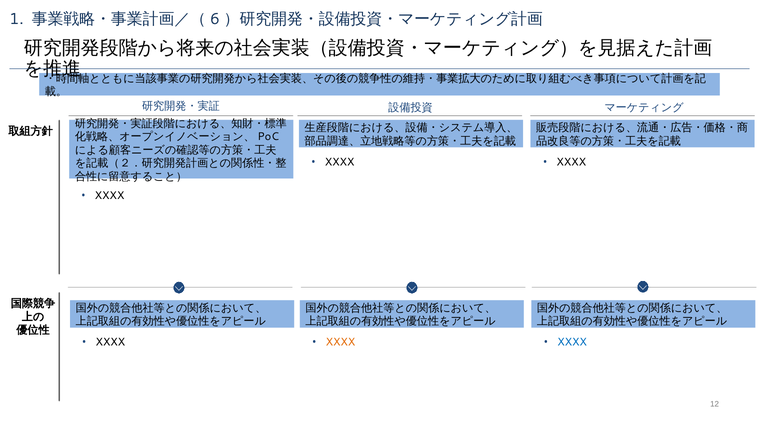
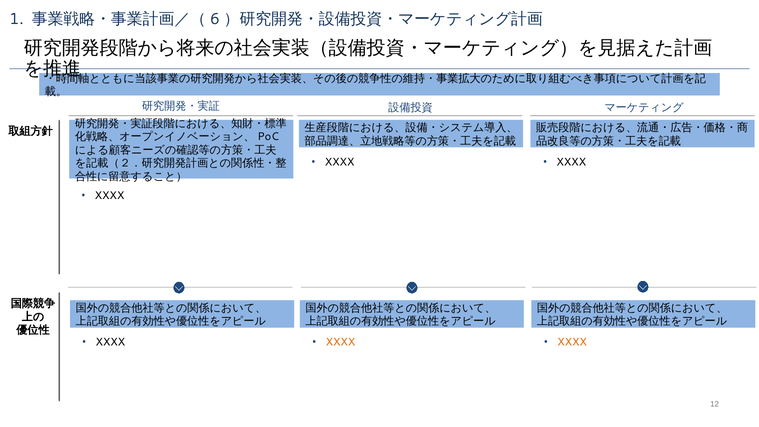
XXXX colour: blue -> orange (572, 342)
